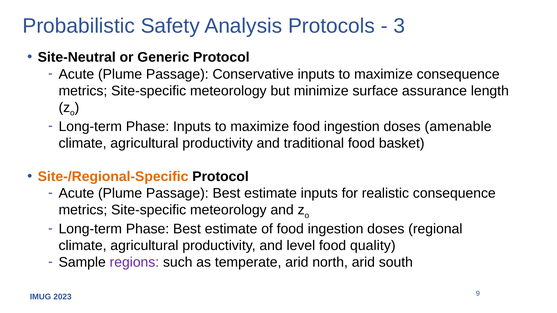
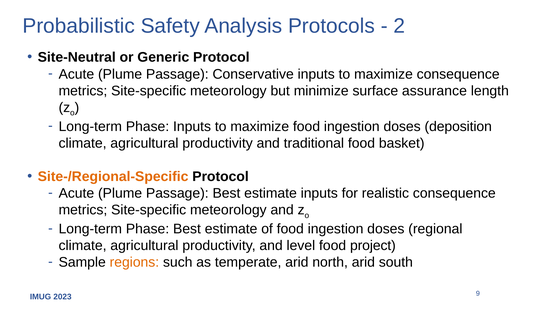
3: 3 -> 2 (399, 26)
amenable: amenable -> deposition (458, 127)
quality: quality -> project (373, 246)
regions colour: purple -> orange (134, 263)
